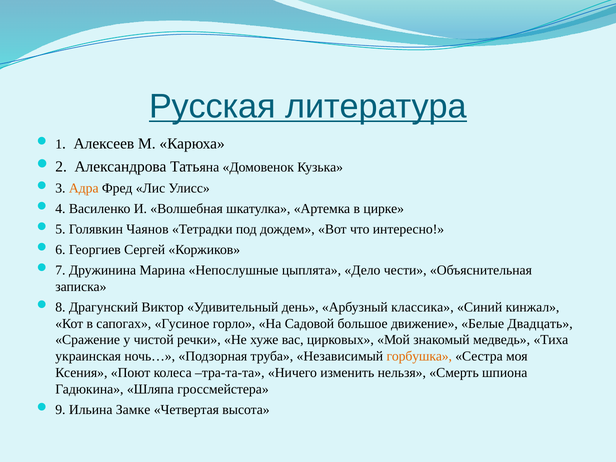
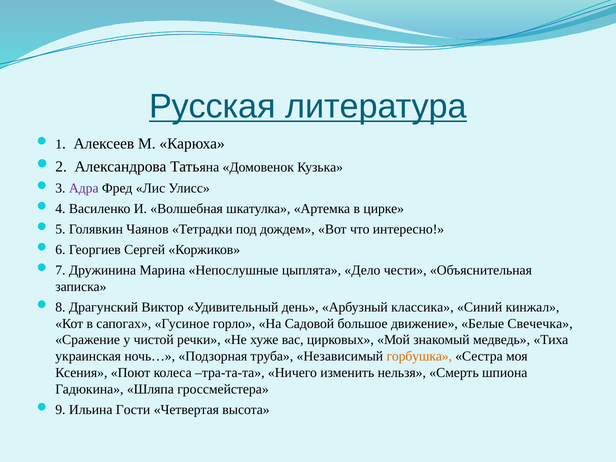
Адра colour: orange -> purple (84, 188)
Двадцать: Двадцать -> Свечечка (540, 323)
Замке: Замке -> Гости (133, 410)
